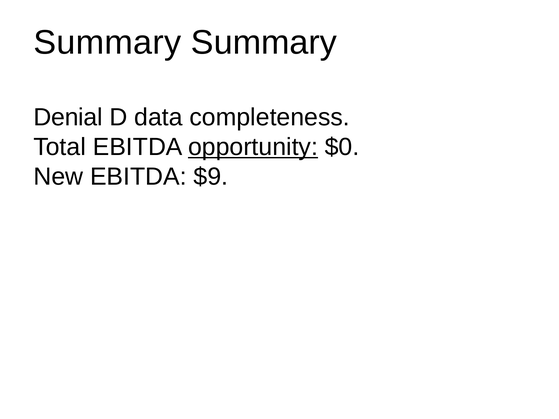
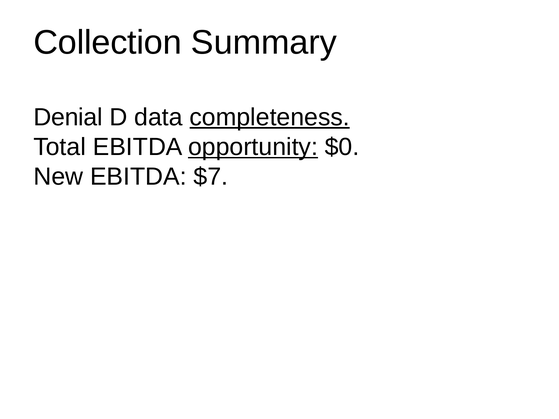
Summary: Summary -> Collection (108, 42)
completeness underline: none -> present (270, 117)
$9: $9 -> $7 (211, 177)
